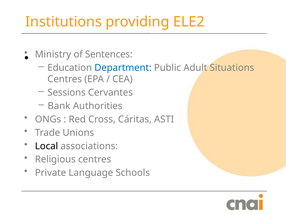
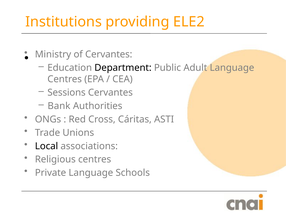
of Sentences: Sentences -> Cervantes (109, 54)
Department colour: blue -> black (123, 68)
Adult Situations: Situations -> Language (232, 68)
